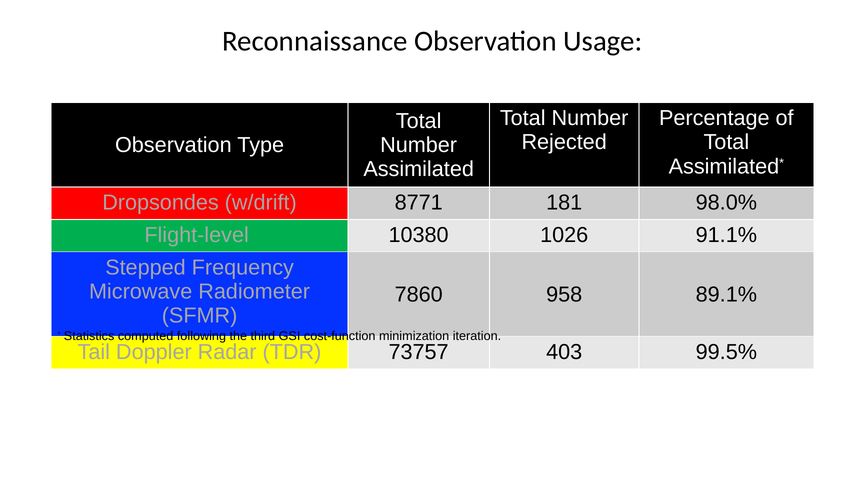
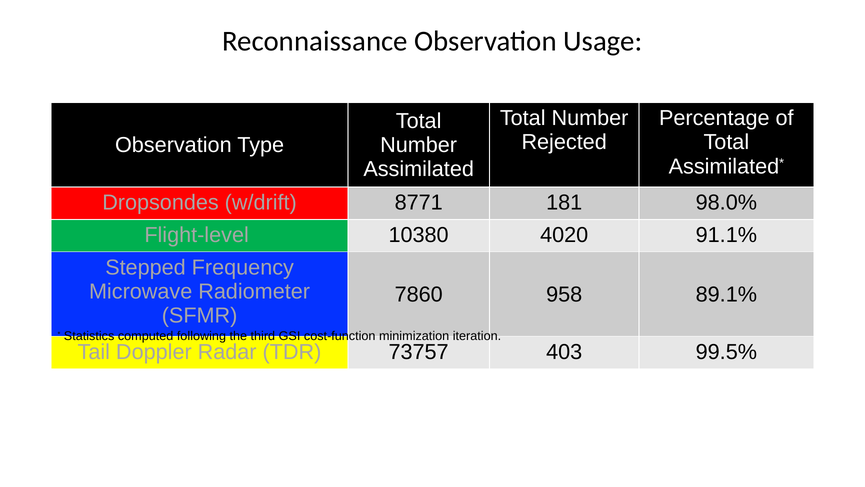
1026: 1026 -> 4020 (564, 235)
